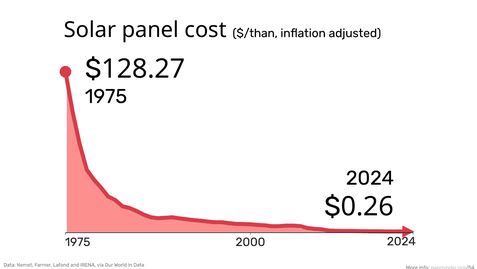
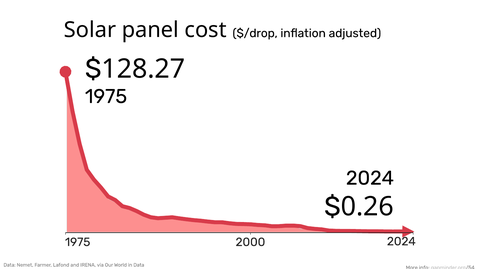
$/than: $/than -> $/drop (255, 33)
